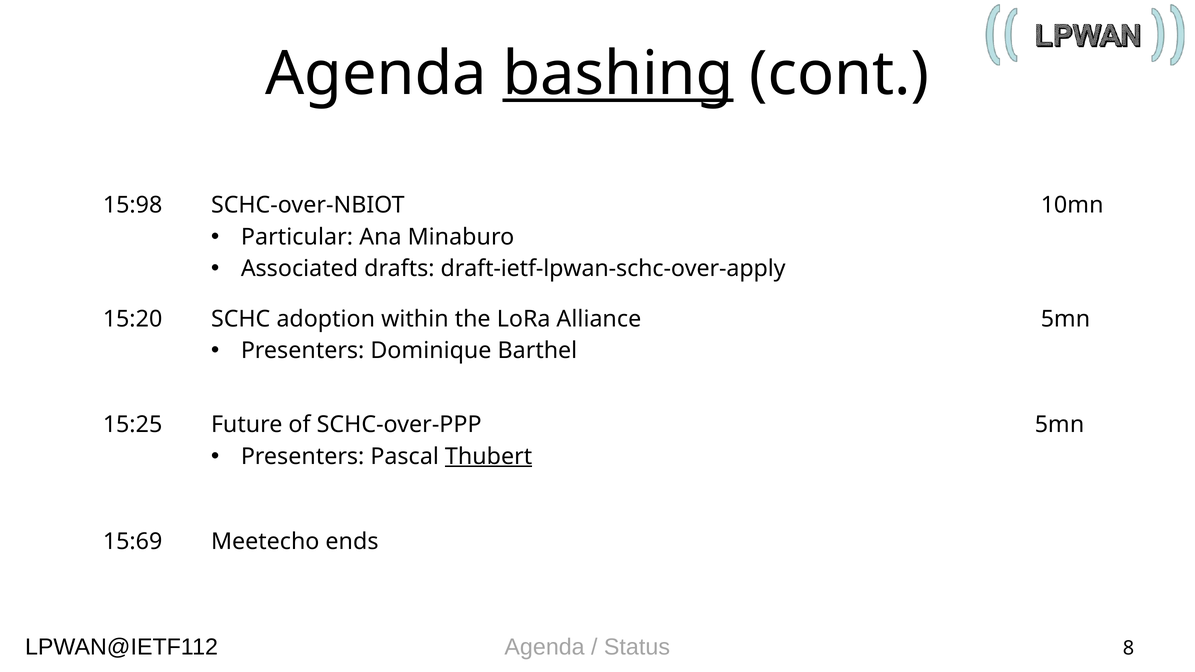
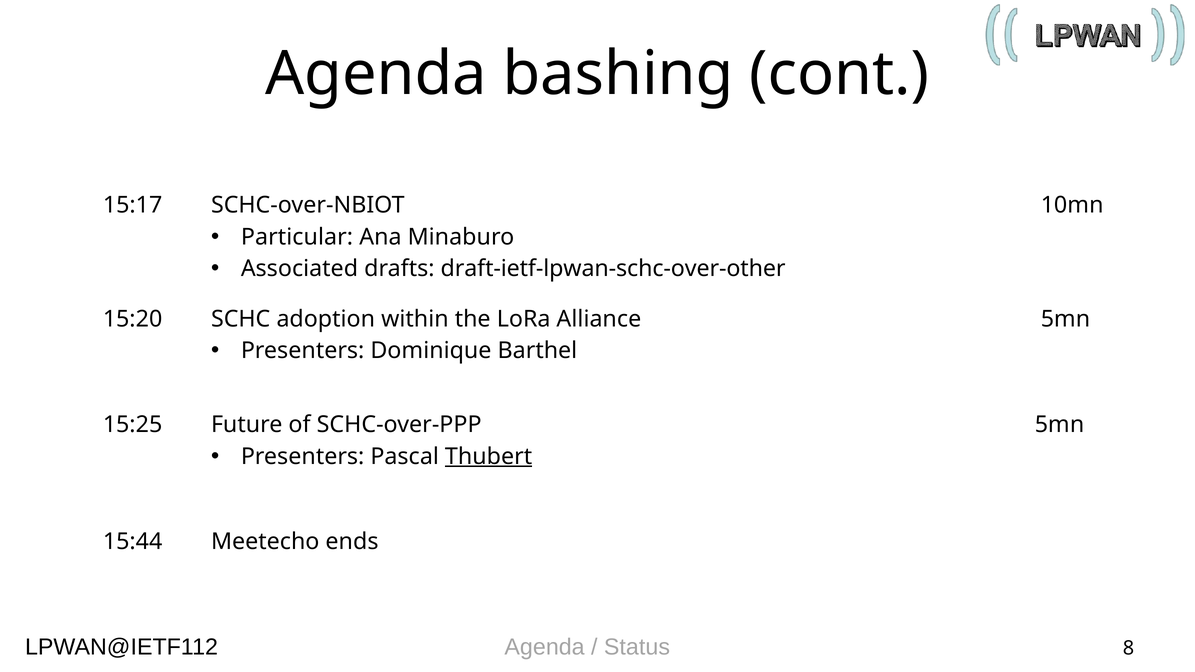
bashing underline: present -> none (618, 74)
15:98: 15:98 -> 15:17 (133, 205)
draft-ietf-lpwan-schc-over-apply: draft-ietf-lpwan-schc-over-apply -> draft-ietf-lpwan-schc-over-other (613, 269)
15:69: 15:69 -> 15:44 (133, 542)
